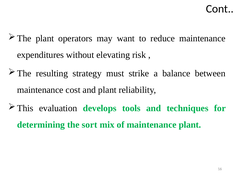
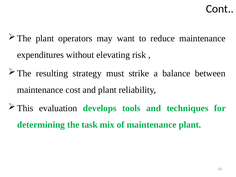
sort: sort -> task (90, 125)
